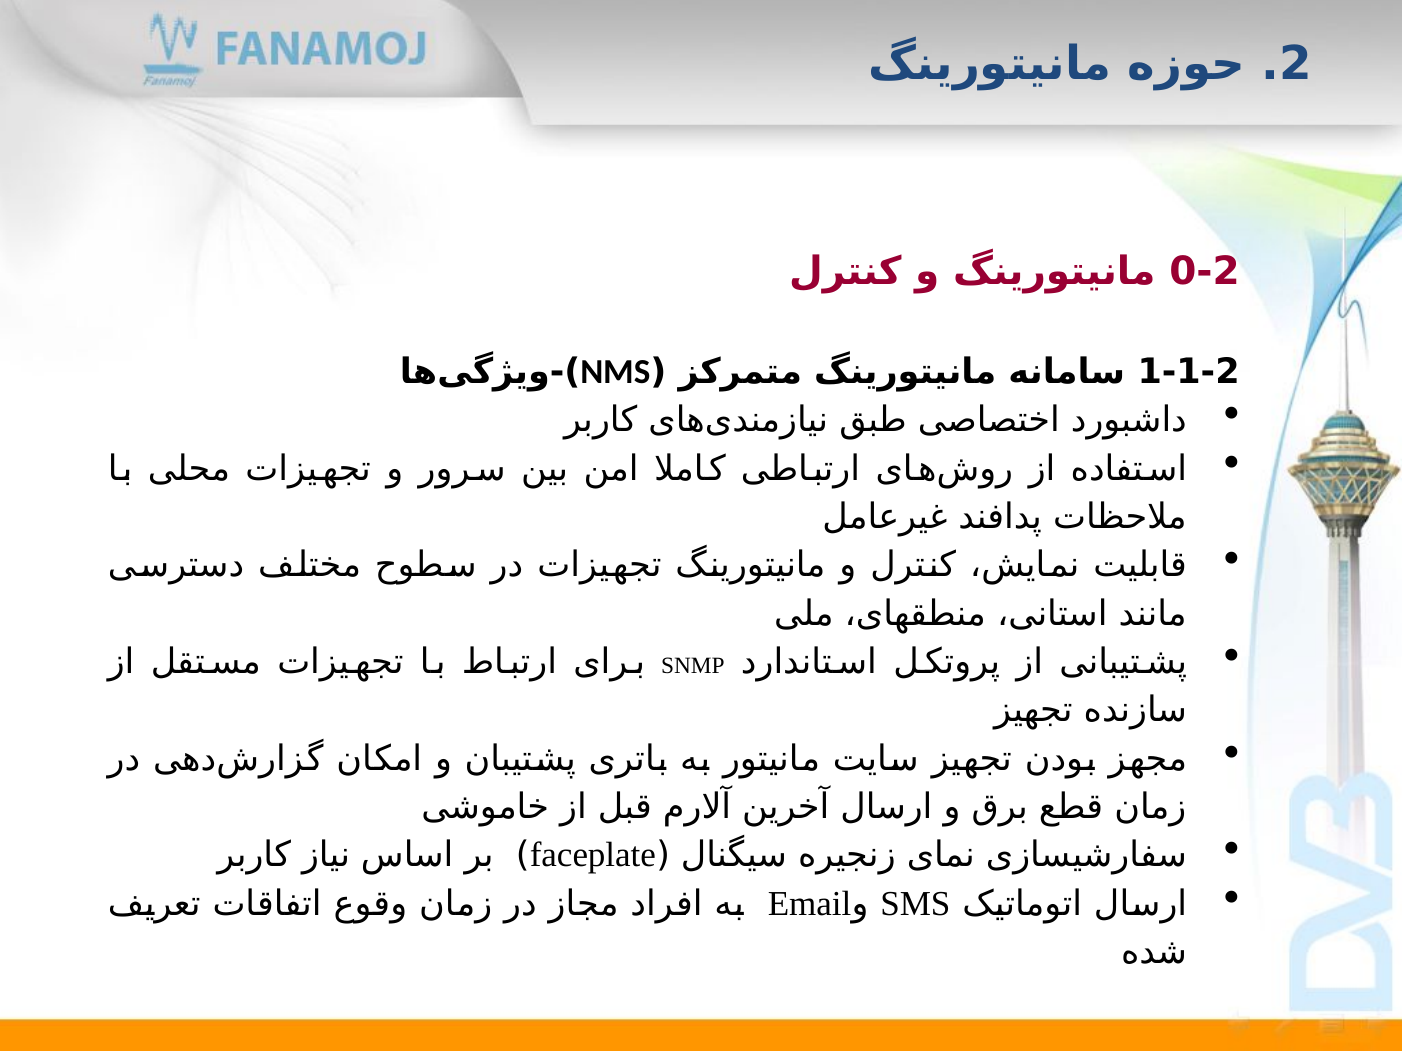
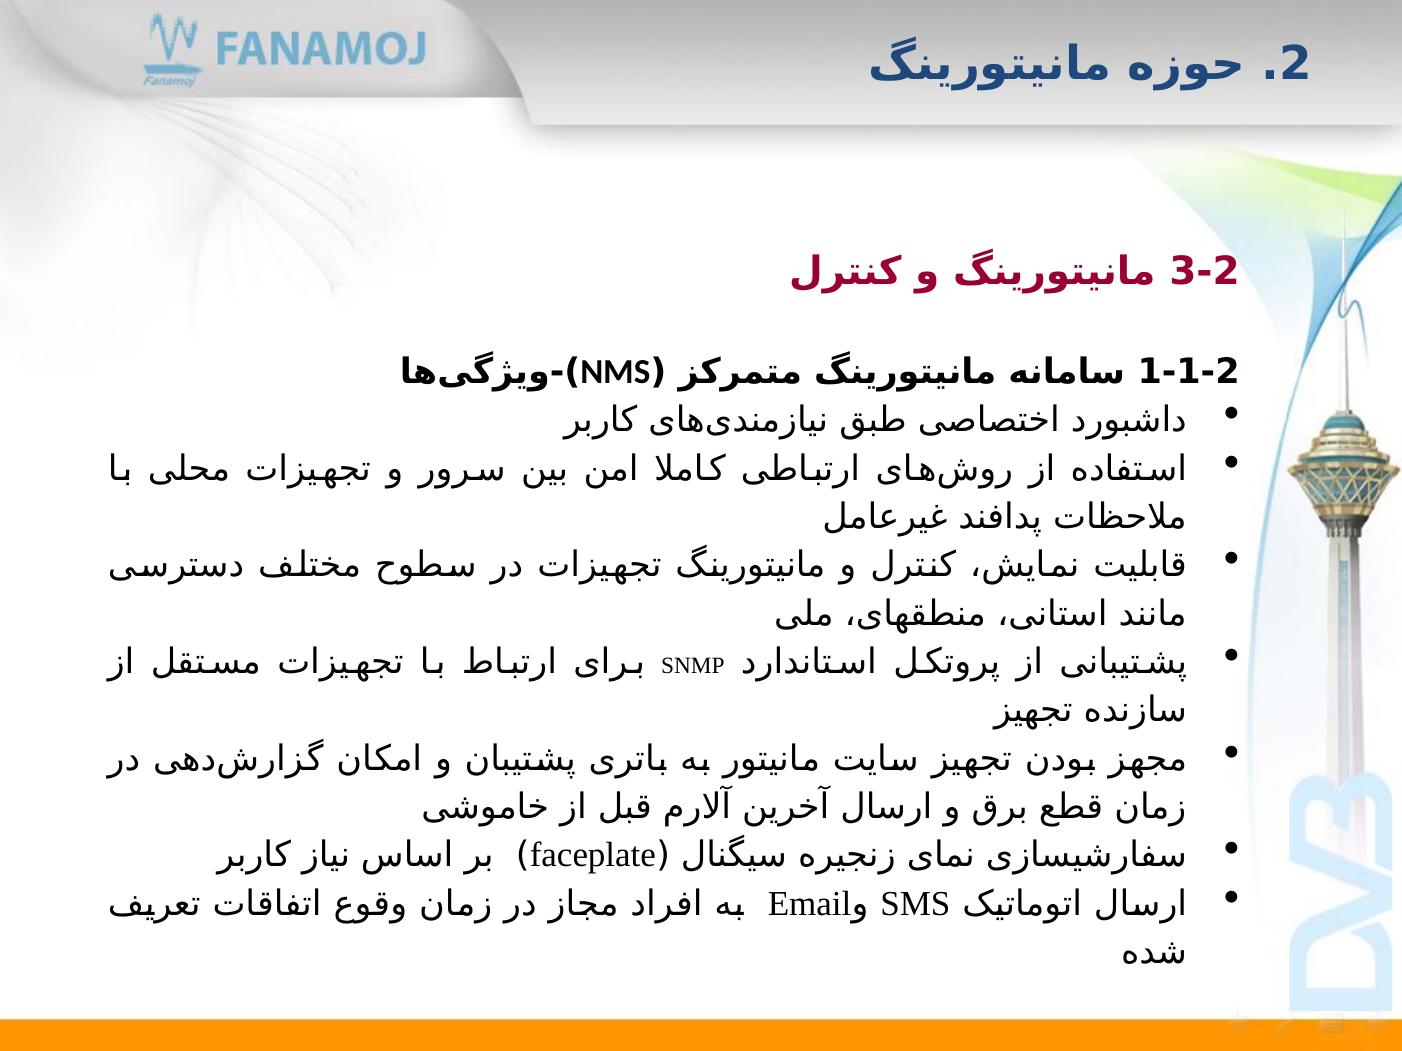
0-2: 0-2 -> 3-2 (1205, 272)
